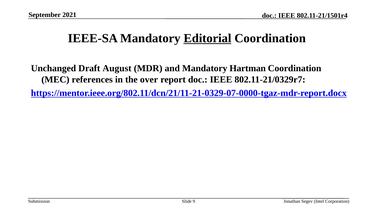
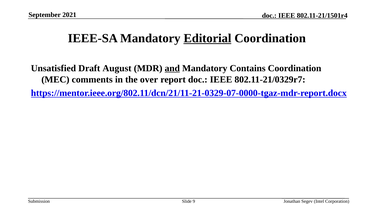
Unchanged: Unchanged -> Unsatisfied (53, 68)
and underline: none -> present (172, 68)
Hartman: Hartman -> Contains (248, 68)
references: references -> comments (92, 80)
